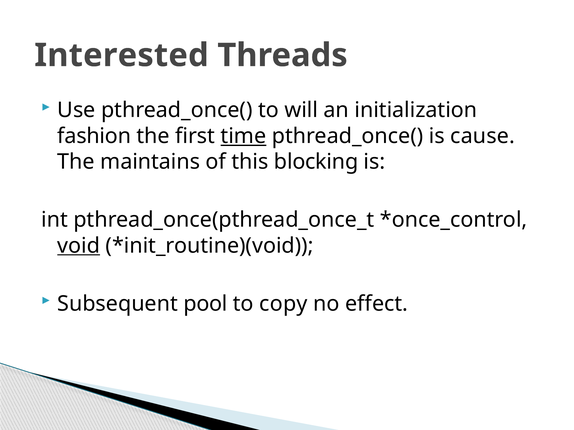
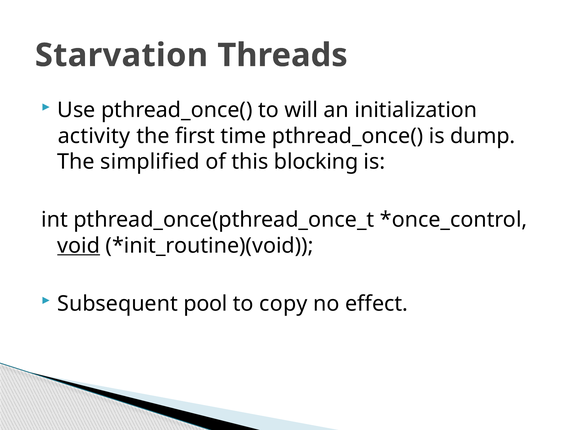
Interested: Interested -> Starvation (121, 55)
fashion: fashion -> activity (94, 136)
time underline: present -> none (243, 136)
cause: cause -> dump (483, 136)
maintains: maintains -> simplified (150, 162)
